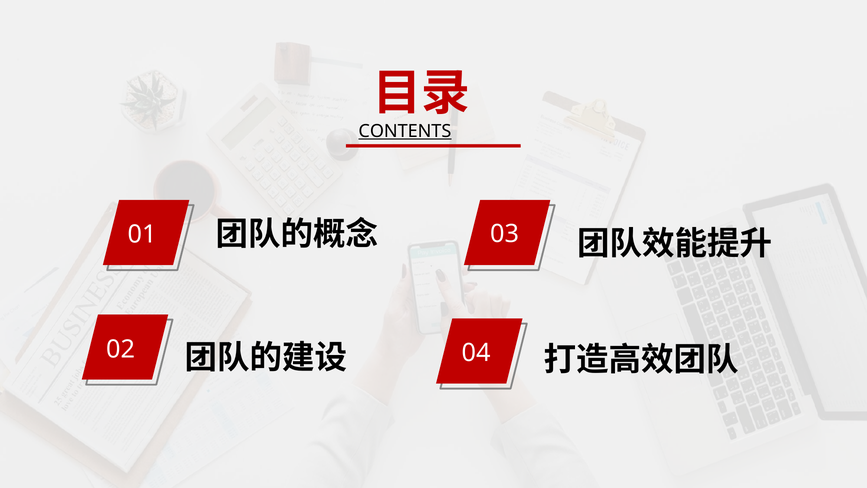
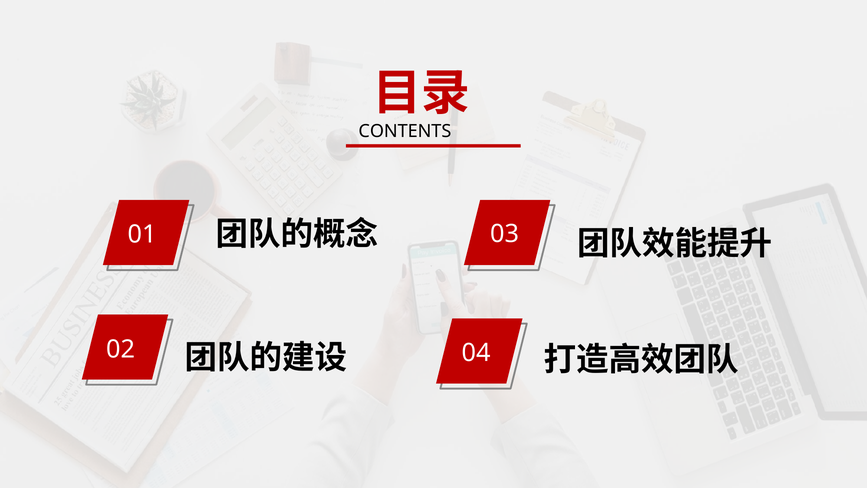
CONTENTS underline: present -> none (405, 131)
